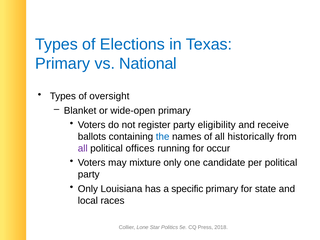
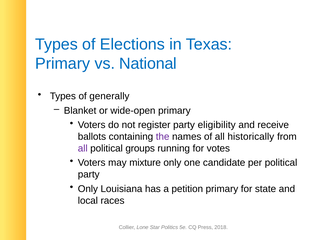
oversight: oversight -> generally (109, 96)
the colour: blue -> purple (163, 137)
offices: offices -> groups (140, 148)
occur: occur -> votes (218, 148)
specific: specific -> petition (187, 189)
